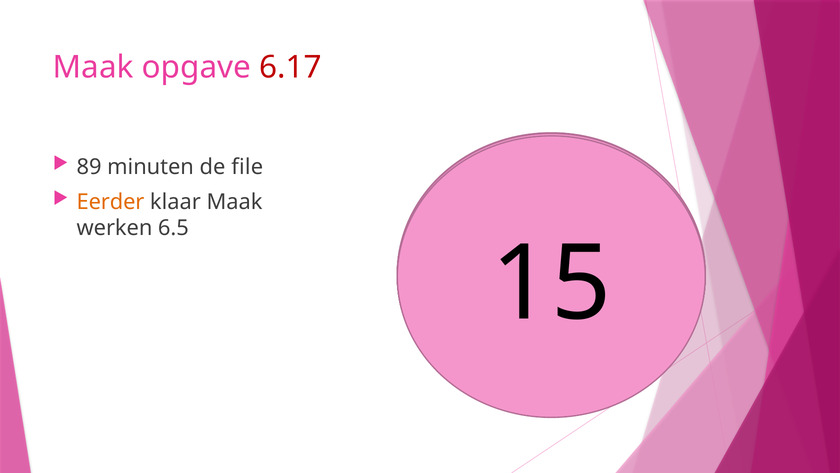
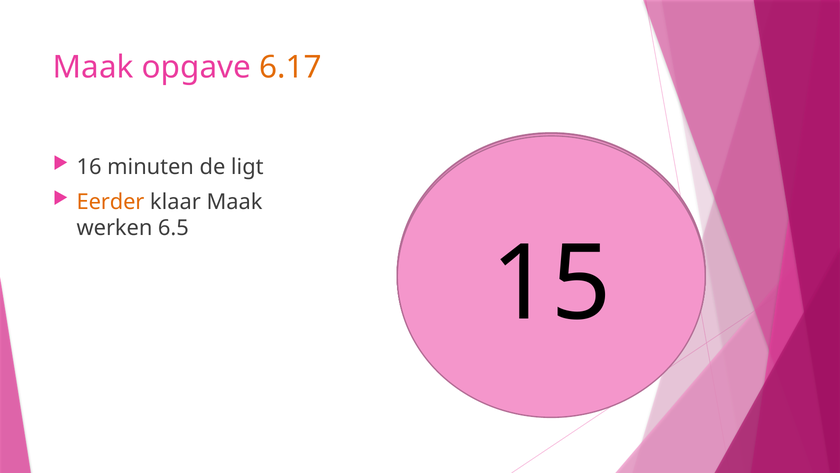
6.17 colour: red -> orange (290, 67)
89: 89 -> 16 (89, 167)
file: file -> ligt (247, 167)
